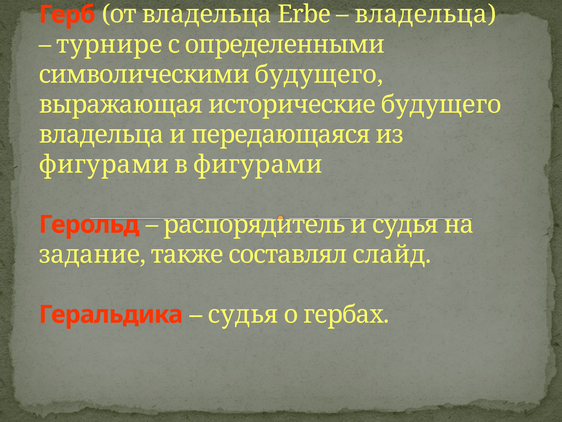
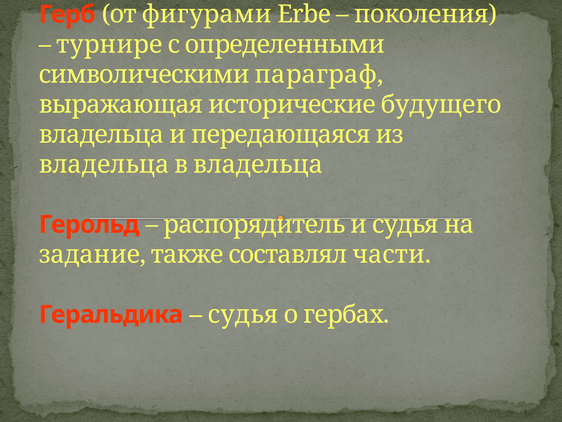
от владельца: владельца -> фигурами (207, 14)
владельца: владельца -> поколения (426, 14)
символическими будущего: будущего -> параграф (319, 74)
фигурами: фигурами -> владельца (104, 164)
в фигурами: фигурами -> владельца (258, 164)
слайд: слайд -> части (392, 254)
